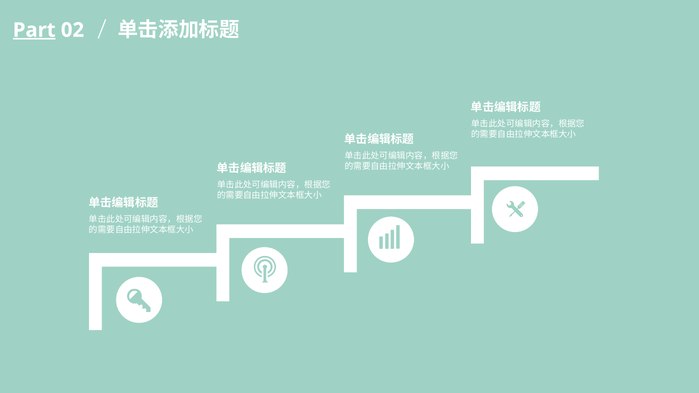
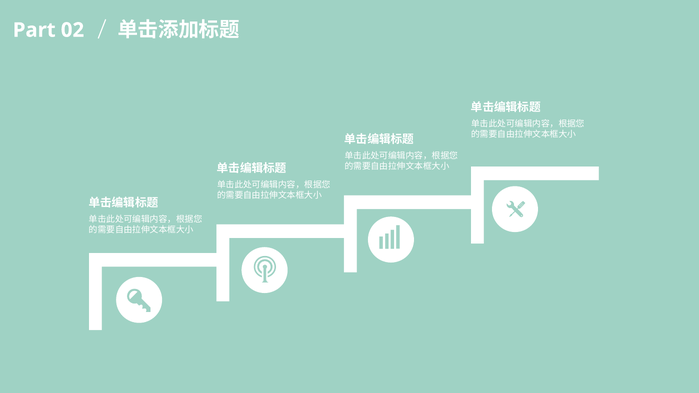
Part underline: present -> none (34, 30)
